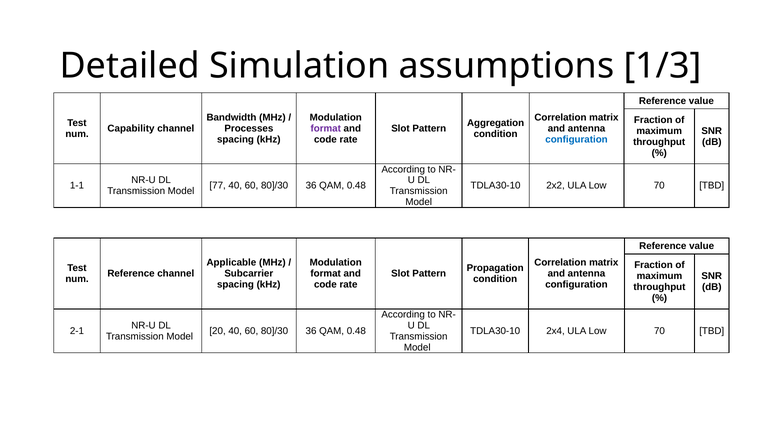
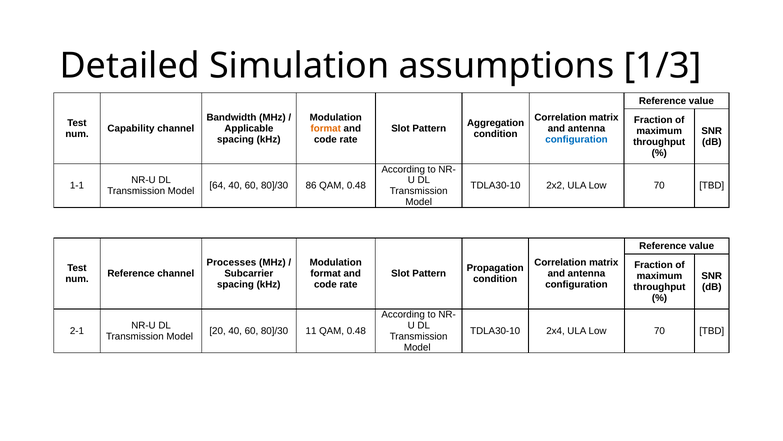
Processes: Processes -> Applicable (249, 128)
format colour: purple -> orange (326, 128)
77: 77 -> 64 (218, 185)
36: 36 -> 86 (311, 185)
Applicable: Applicable -> Processes (231, 262)
36: 36 -> 11 (311, 331)
